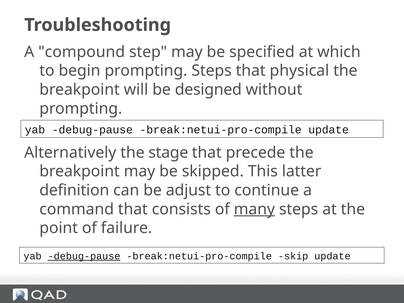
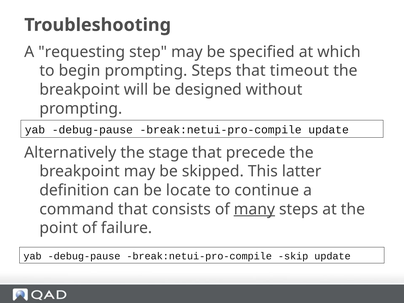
compound: compound -> requesting (82, 52)
physical: physical -> timeout (299, 71)
adjust: adjust -> locate (188, 190)
debug-pause underline: present -> none (84, 256)
